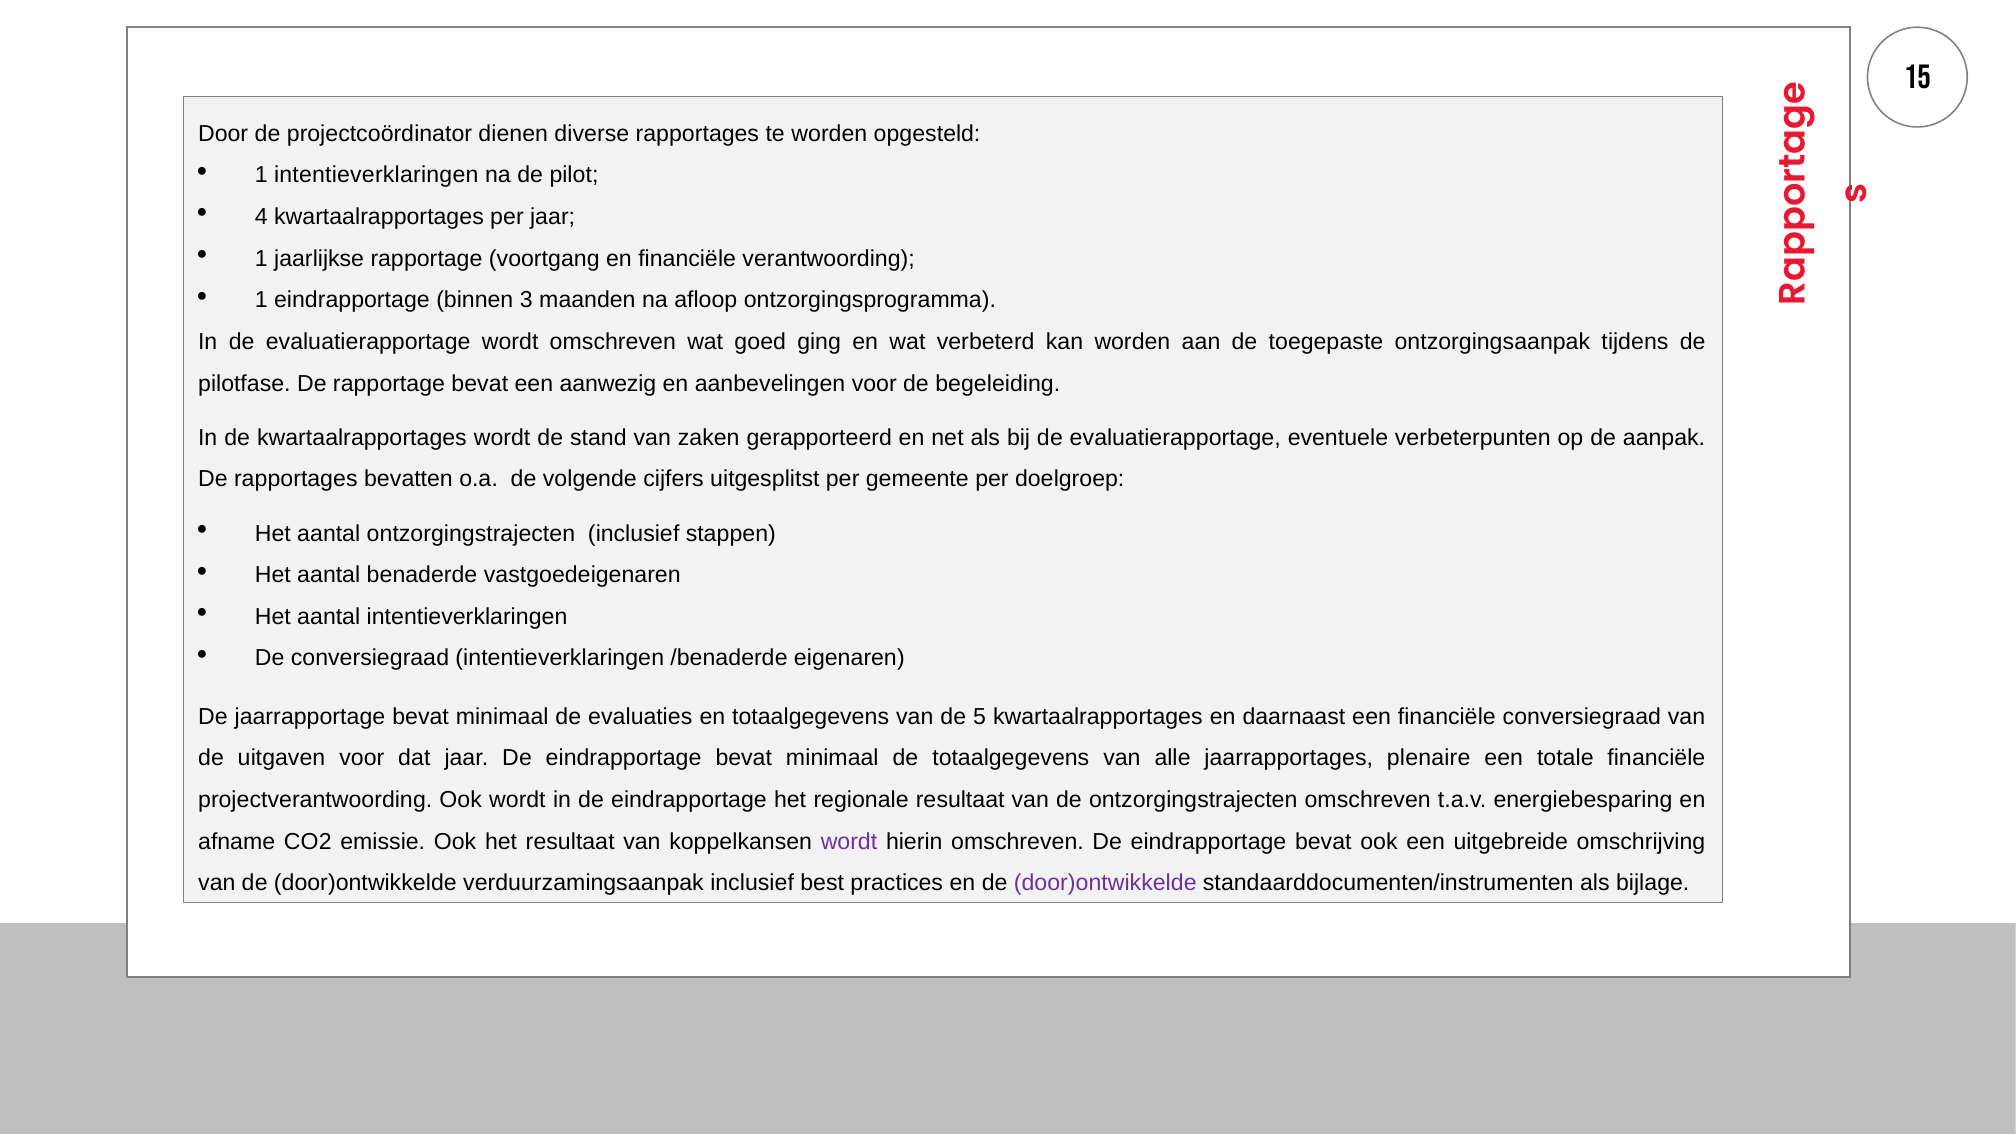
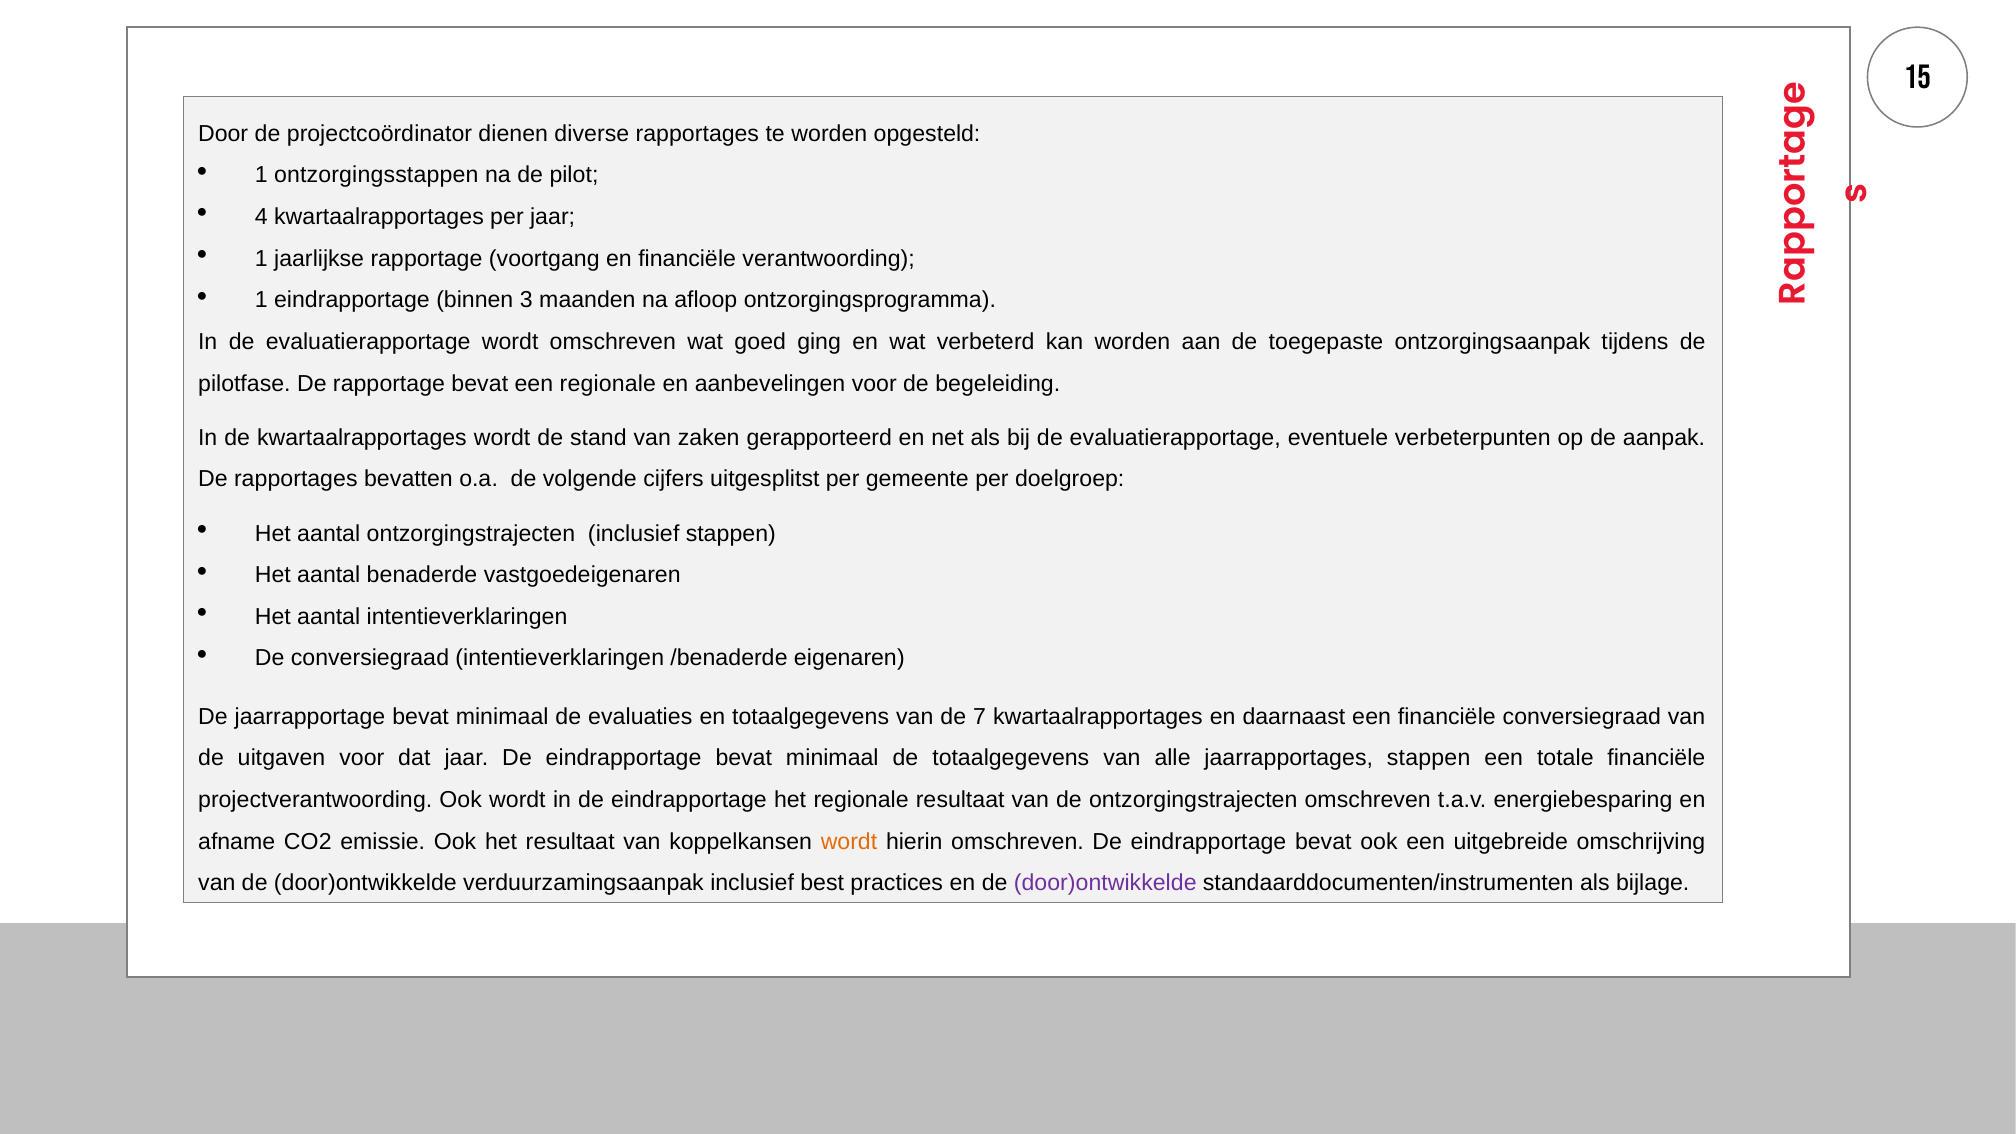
1 intentieverklaringen: intentieverklaringen -> ontzorgingsstappen (376, 175)
een aanwezig: aanwezig -> regionale (608, 383)
5: 5 -> 7 (980, 717)
jaarrapportages plenaire: plenaire -> stappen (1429, 758)
wordt colour: purple -> orange (849, 842)
